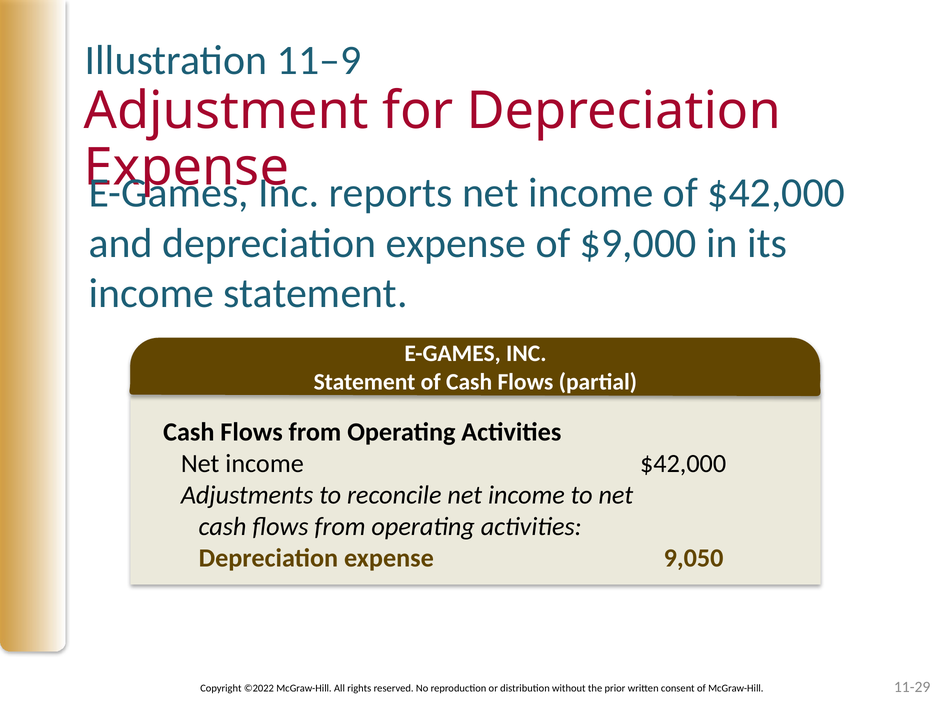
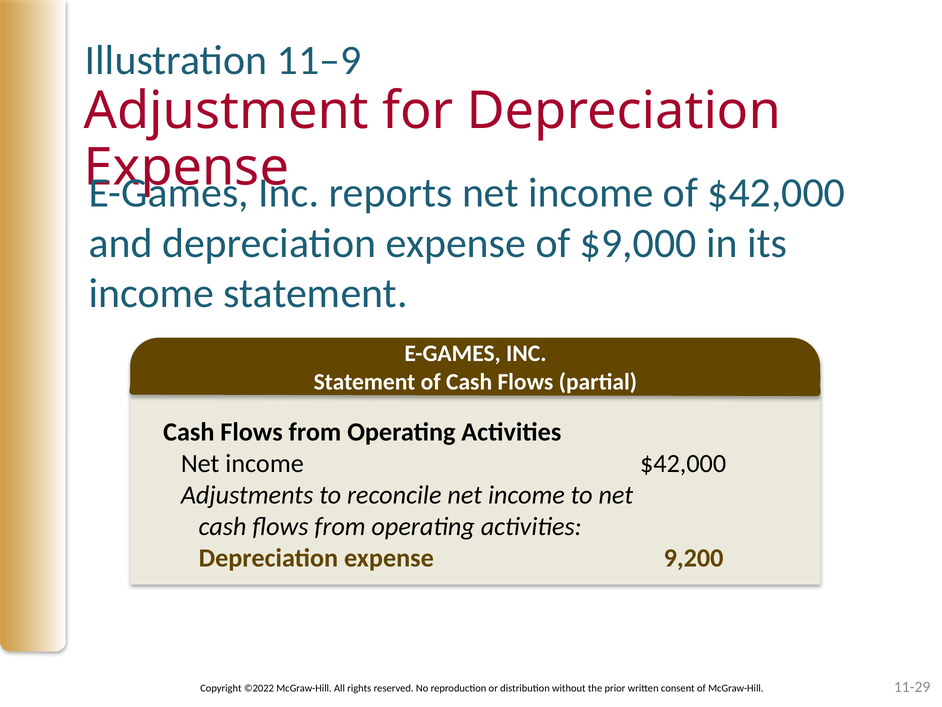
9,050: 9,050 -> 9,200 (694, 558)
